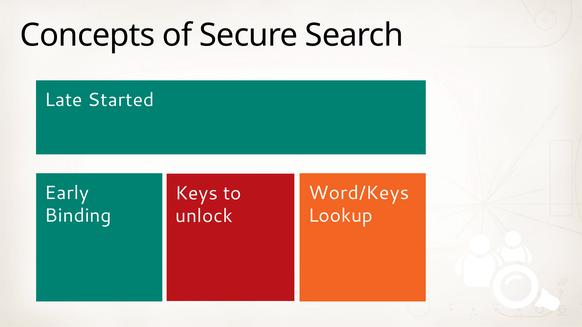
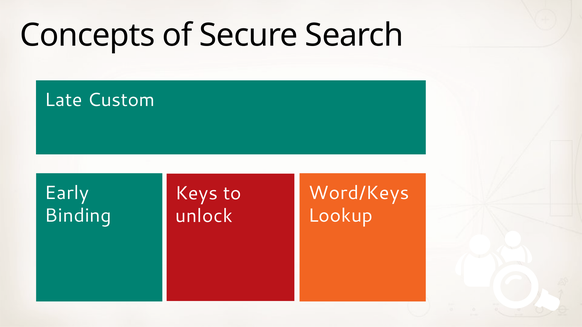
Started: Started -> Custom (121, 100)
